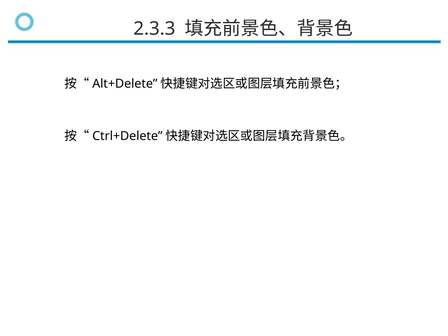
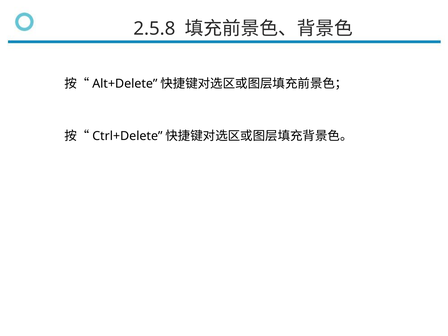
2.3.3: 2.3.3 -> 2.5.8 (155, 29)
